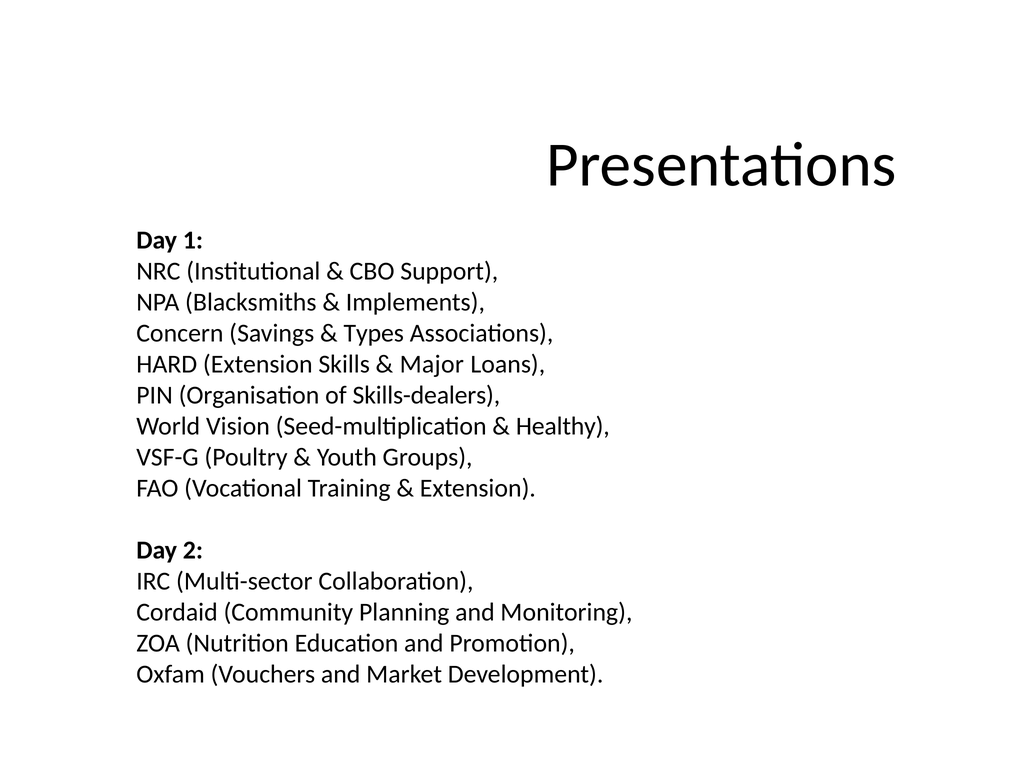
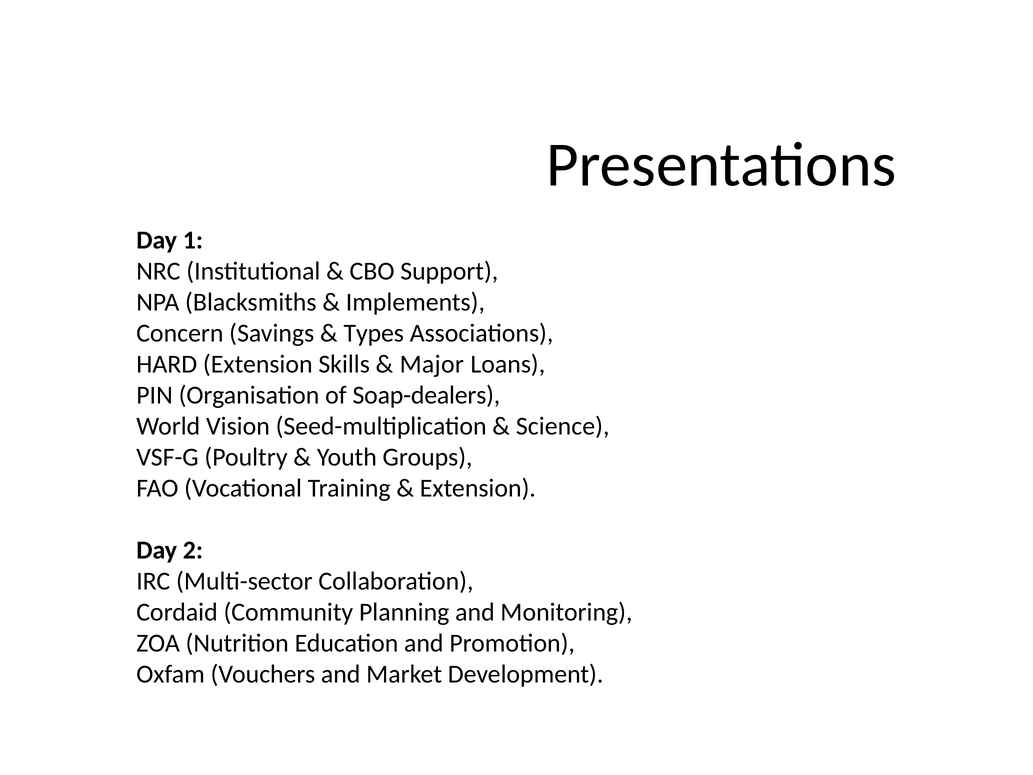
Skills-dealers: Skills-dealers -> Soap-dealers (426, 395)
Healthy: Healthy -> Science (563, 426)
